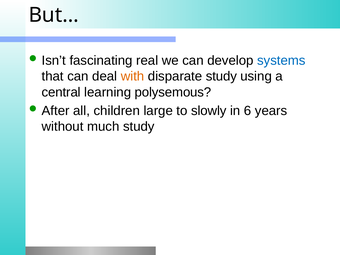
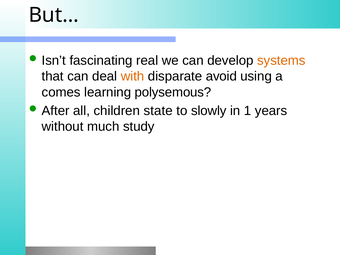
systems colour: blue -> orange (281, 60)
disparate study: study -> avoid (221, 76)
central: central -> comes (61, 92)
large: large -> state (158, 111)
6: 6 -> 1 (248, 111)
